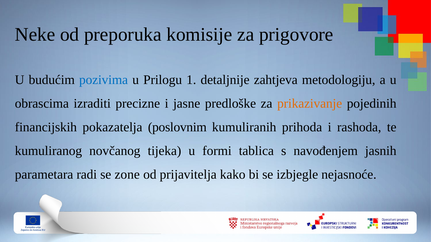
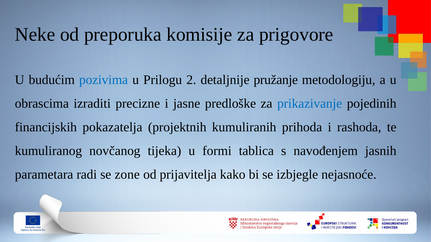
1: 1 -> 2 (191, 80)
zahtjeva: zahtjeva -> pružanje (276, 80)
prikazivanje colour: orange -> blue (310, 104)
poslovnim: poslovnim -> projektnih (177, 127)
